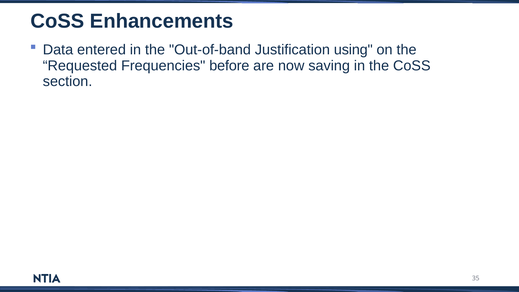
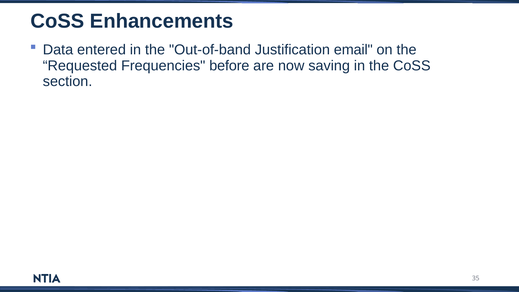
using: using -> email (353, 50)
